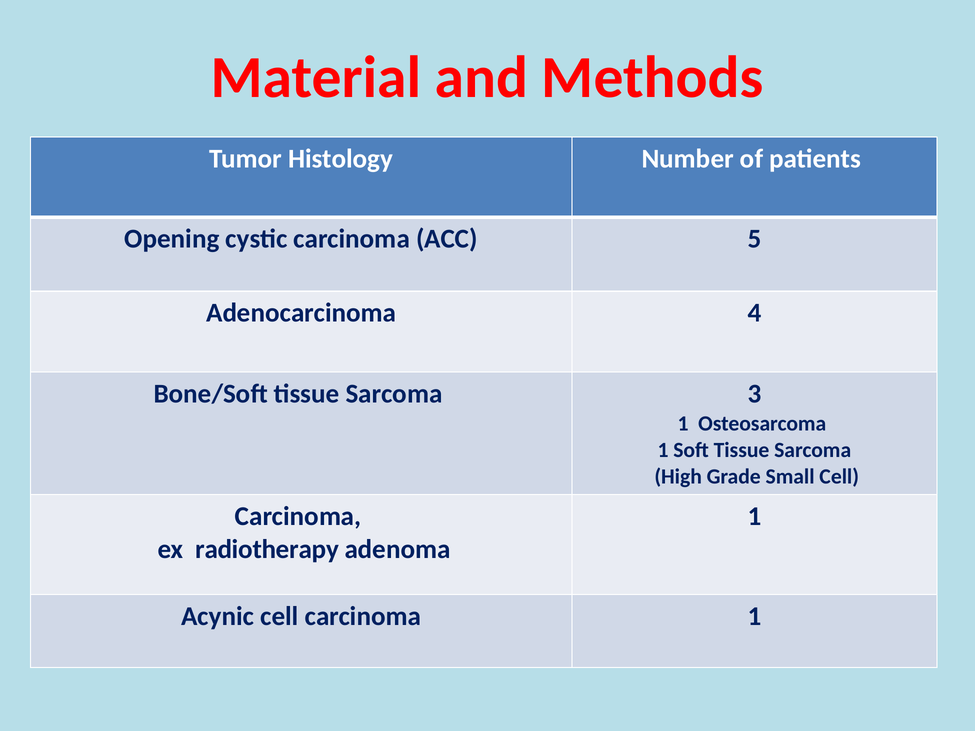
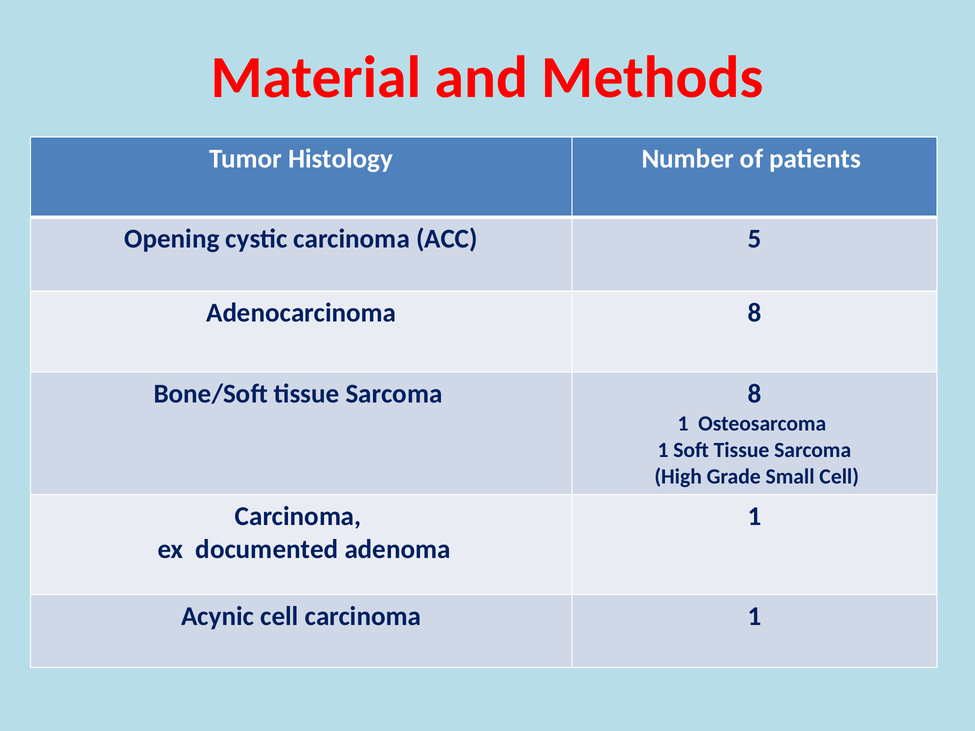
Adenocarcinoma 4: 4 -> 8 (754, 313)
Sarcoma 3: 3 -> 8 (754, 394)
radiotherapy: radiotherapy -> documented (267, 549)
